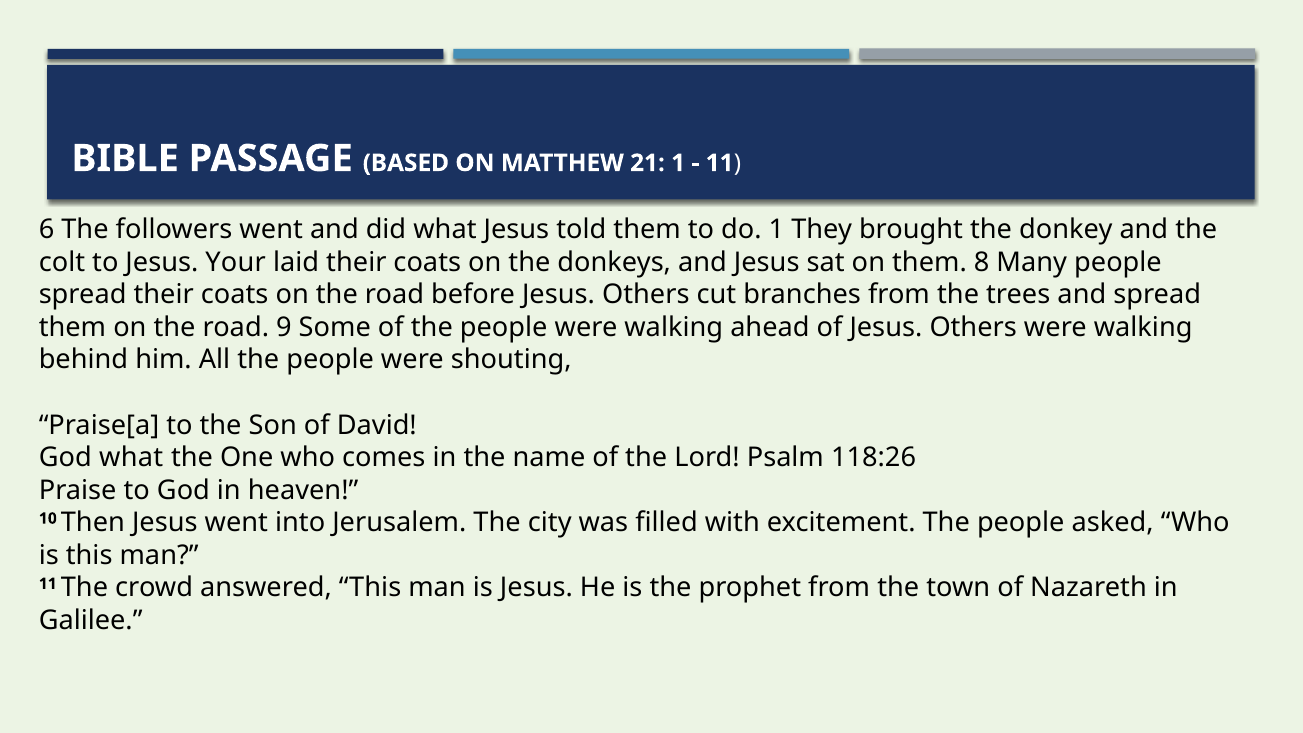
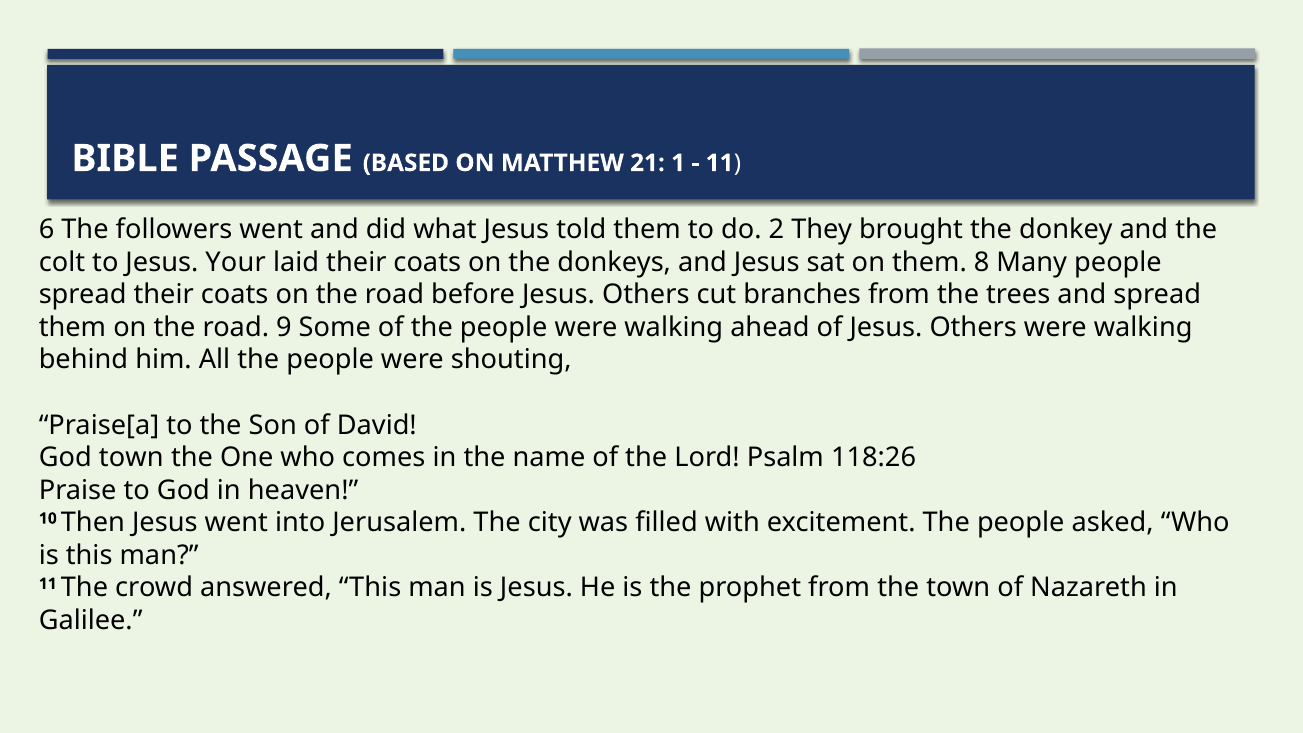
do 1: 1 -> 2 (776, 229)
God what: what -> town (131, 458)
